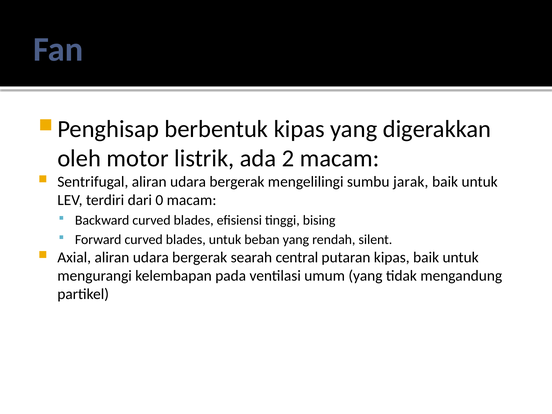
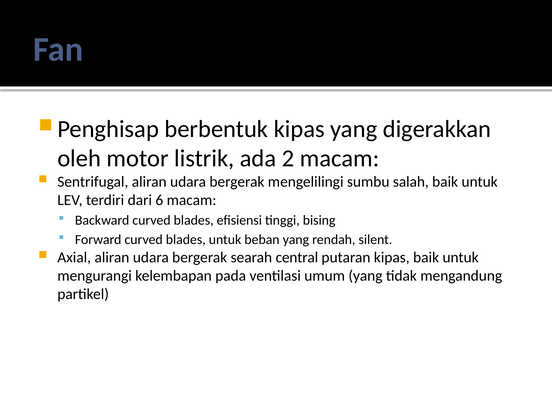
jarak: jarak -> salah (411, 182)
0: 0 -> 6 (159, 200)
